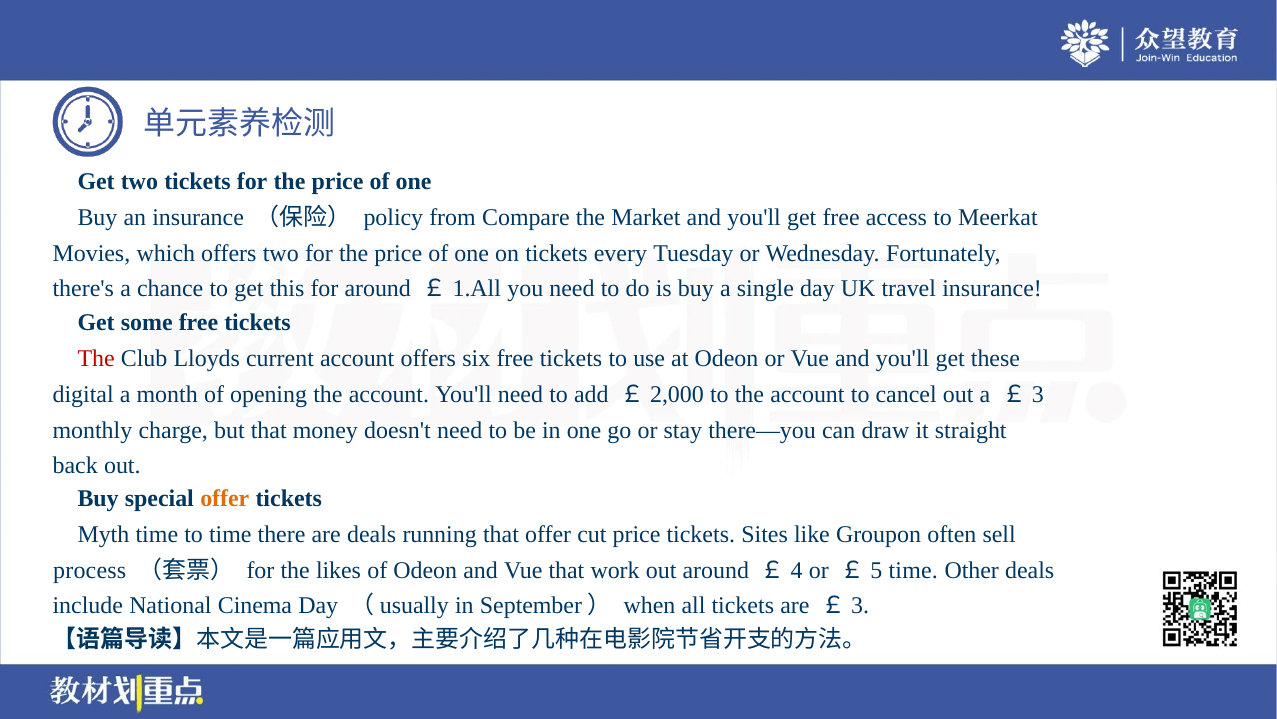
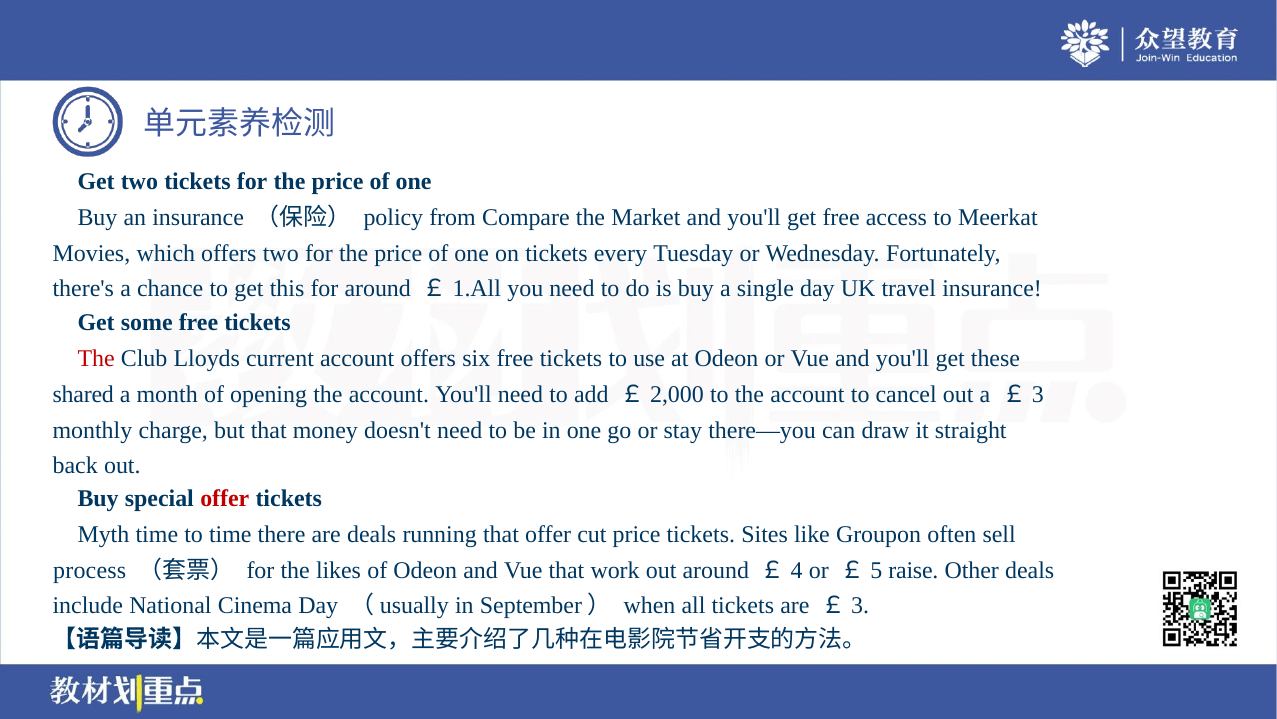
digital: digital -> shared (83, 394)
offer colour: orange -> red (225, 498)
￡5 time: time -> raise (913, 570)
